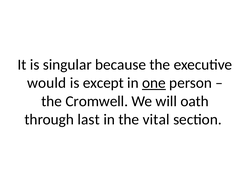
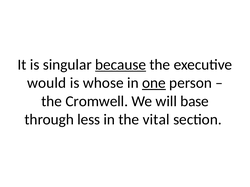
because underline: none -> present (121, 65)
except: except -> whose (103, 83)
oath: oath -> base (195, 101)
last: last -> less (89, 120)
